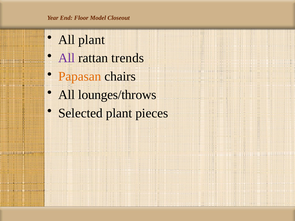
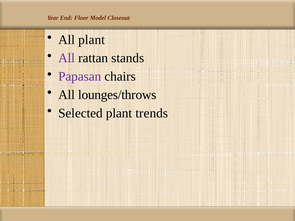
trends: trends -> stands (128, 58)
Papasan colour: orange -> purple (80, 76)
pieces: pieces -> trends (152, 113)
